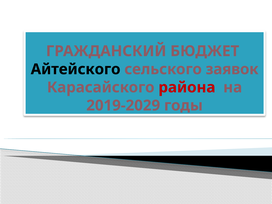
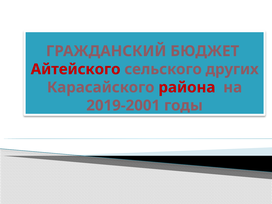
Айтейского colour: black -> red (76, 69)
заявок: заявок -> других (232, 69)
2019-2029: 2019-2029 -> 2019-2001 (123, 105)
